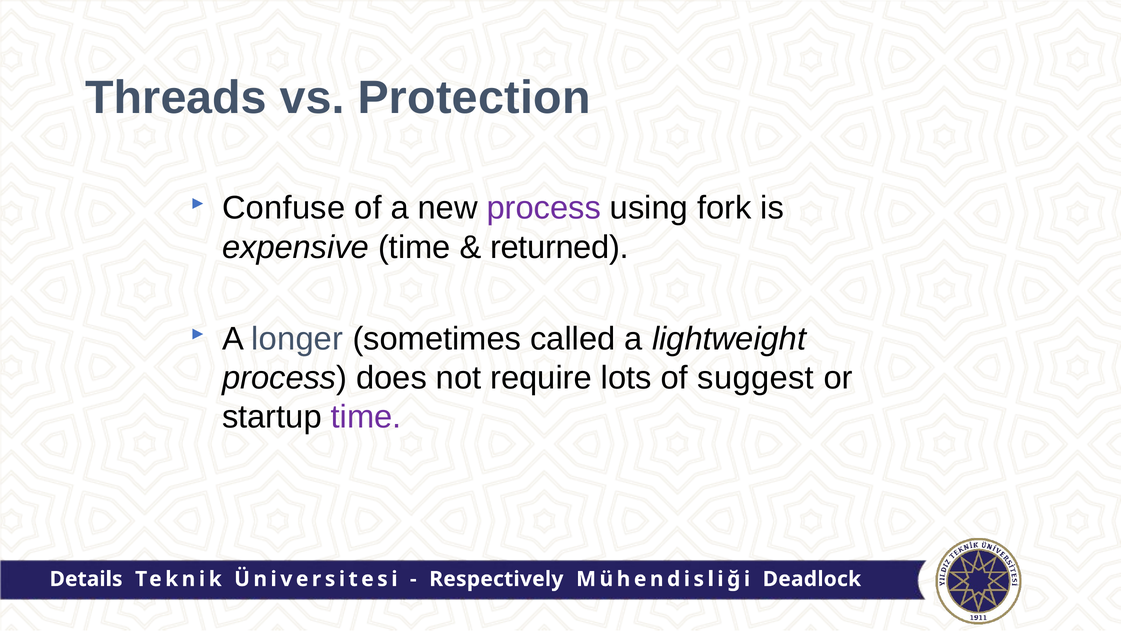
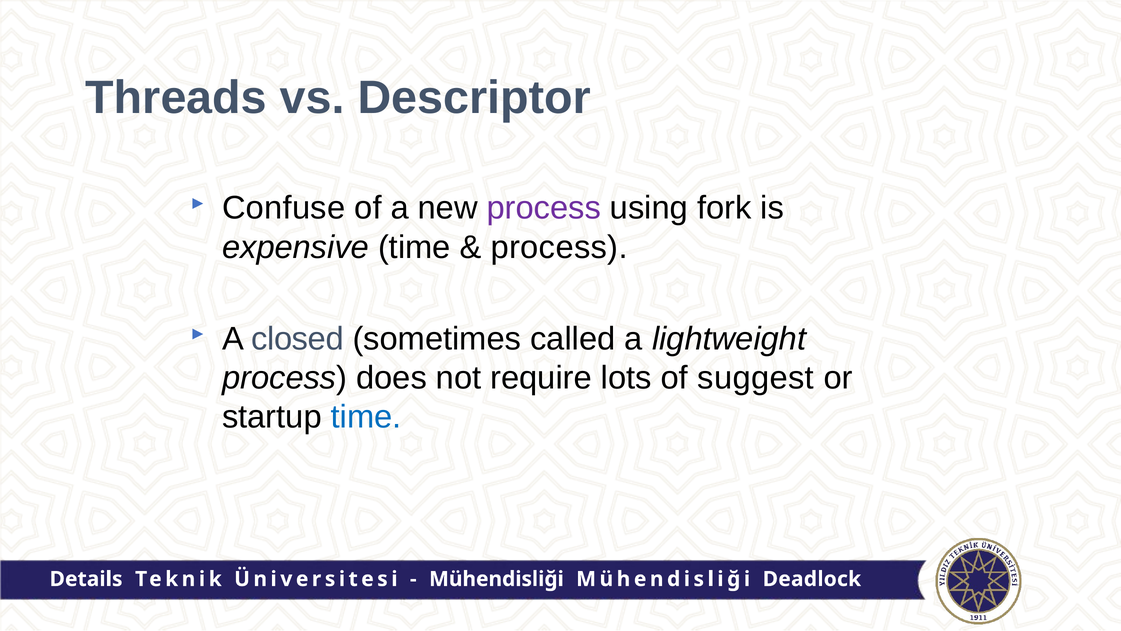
Protection: Protection -> Descriptor (474, 98)
returned: returned -> process (559, 247)
longer: longer -> closed (298, 339)
time colour: purple -> blue (366, 417)
Respectively: Respectively -> Mühendisliği (496, 579)
